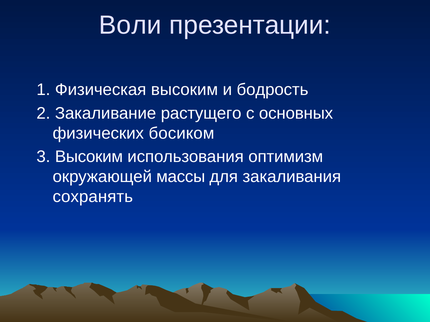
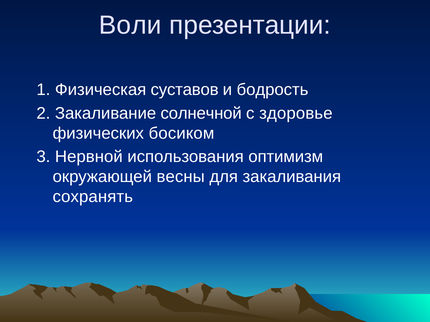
Физическая высоким: высоким -> суставов (185, 90)
растущего: растущего -> солнечной (201, 113)
основных: основных -> здоровье (296, 113)
3 Высоким: Высоким -> Нервной (89, 157)
массы: массы -> весны (181, 177)
